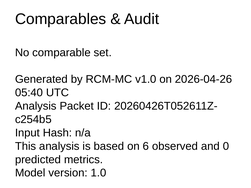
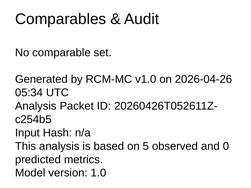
05:40: 05:40 -> 05:34 (29, 93)
6: 6 -> 5 (146, 146)
